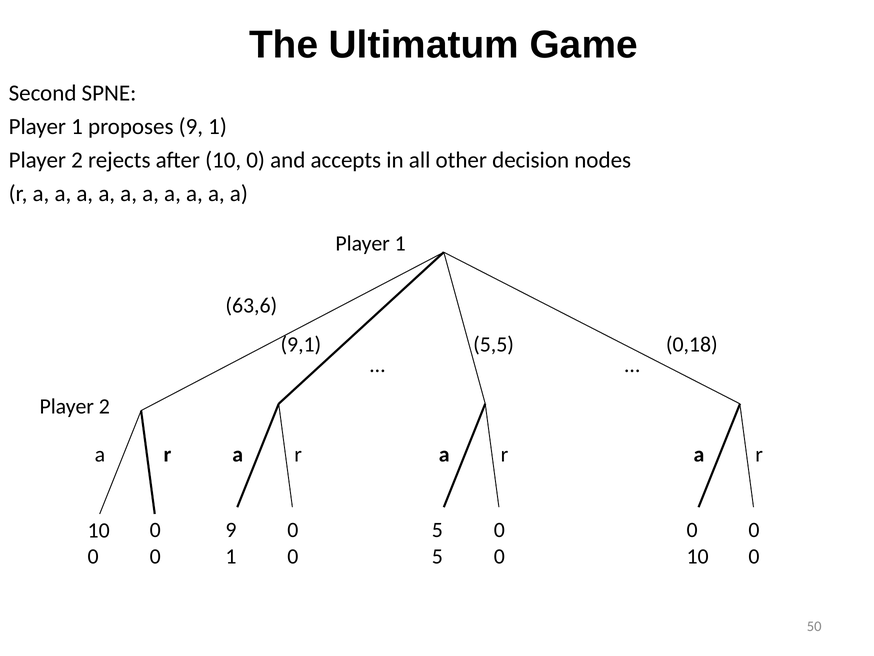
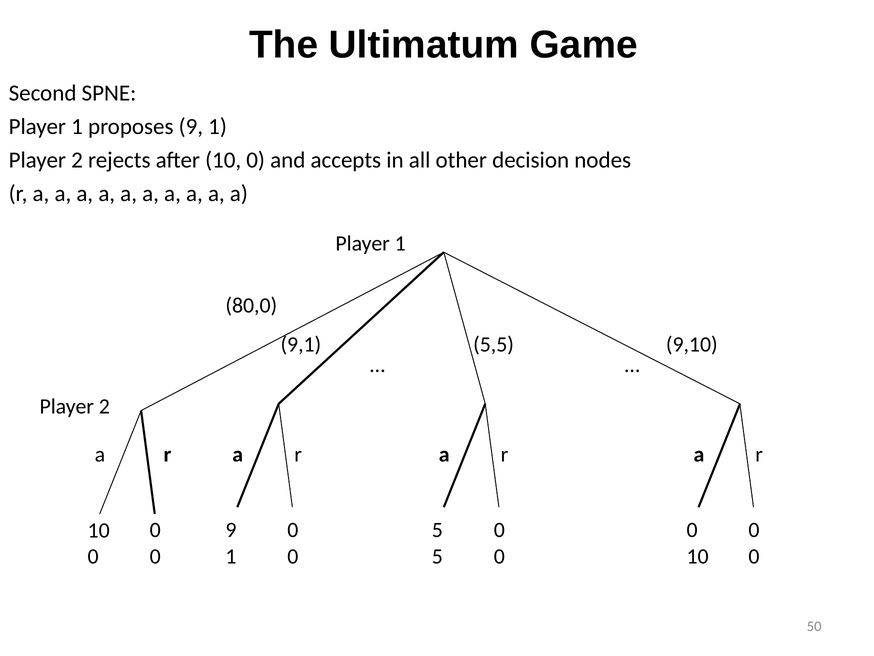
63,6: 63,6 -> 80,0 (251, 305)
0,18: 0,18 -> 9,10 (692, 344)
